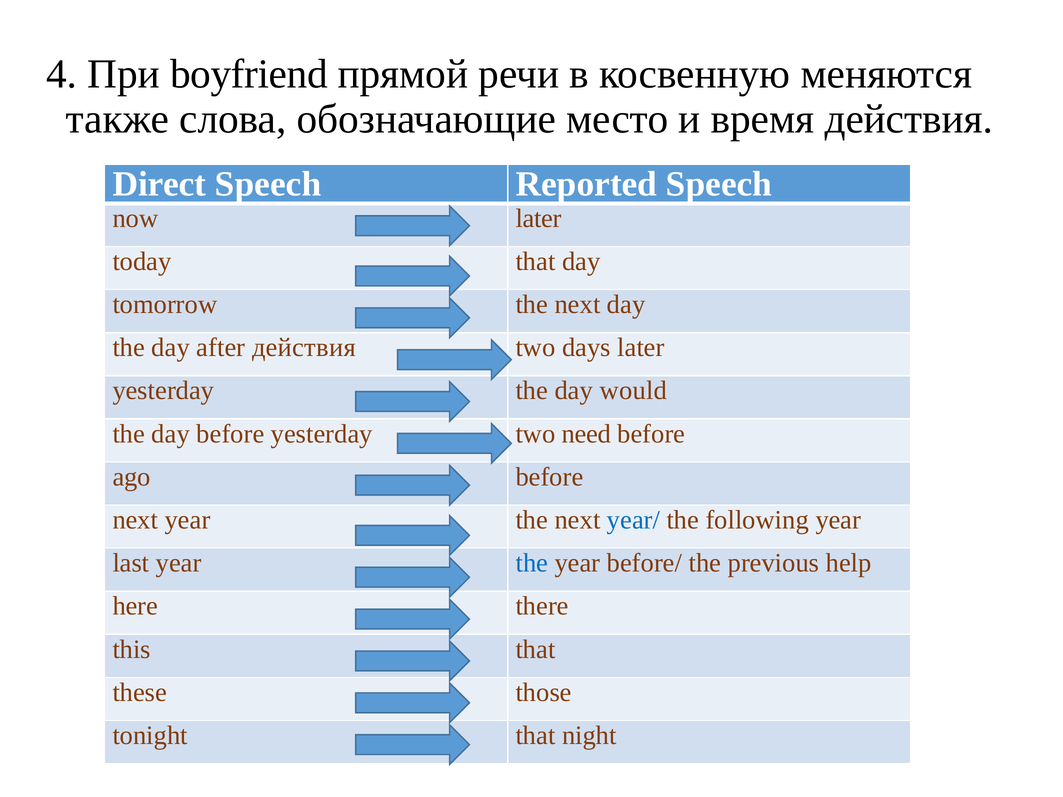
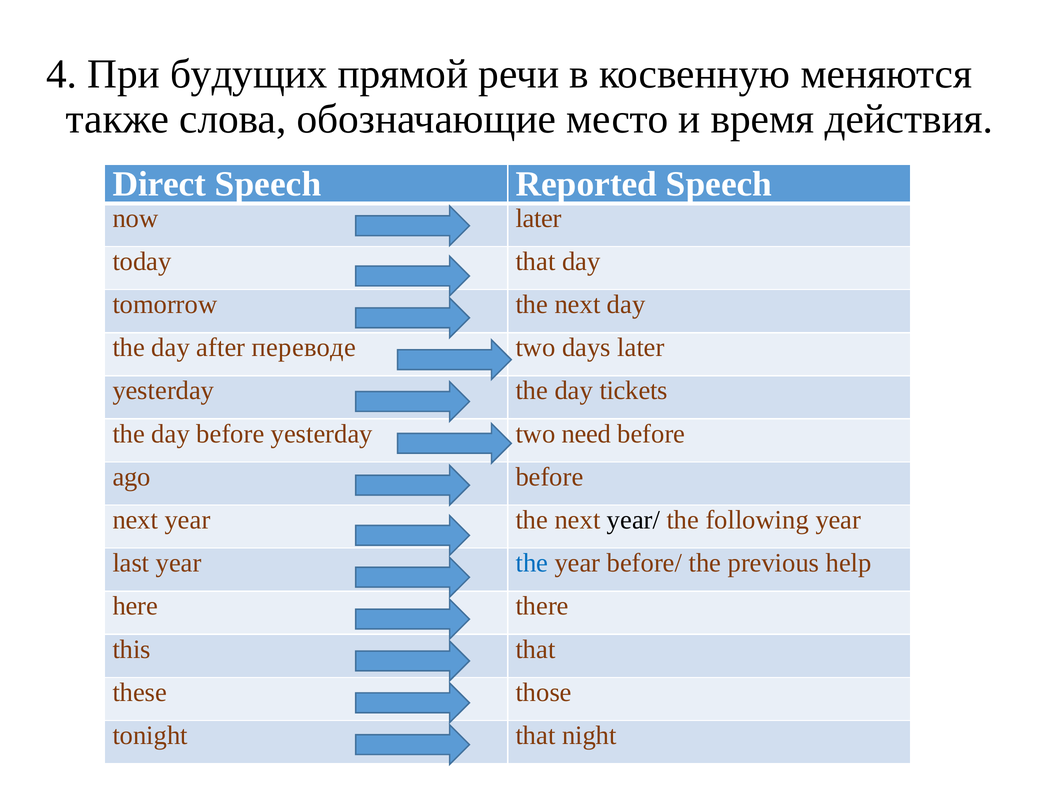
boyfriend: boyfriend -> будущих (249, 74)
after действия: действия -> переводе (304, 348)
would: would -> tickets (634, 391)
year/ colour: blue -> black (633, 520)
